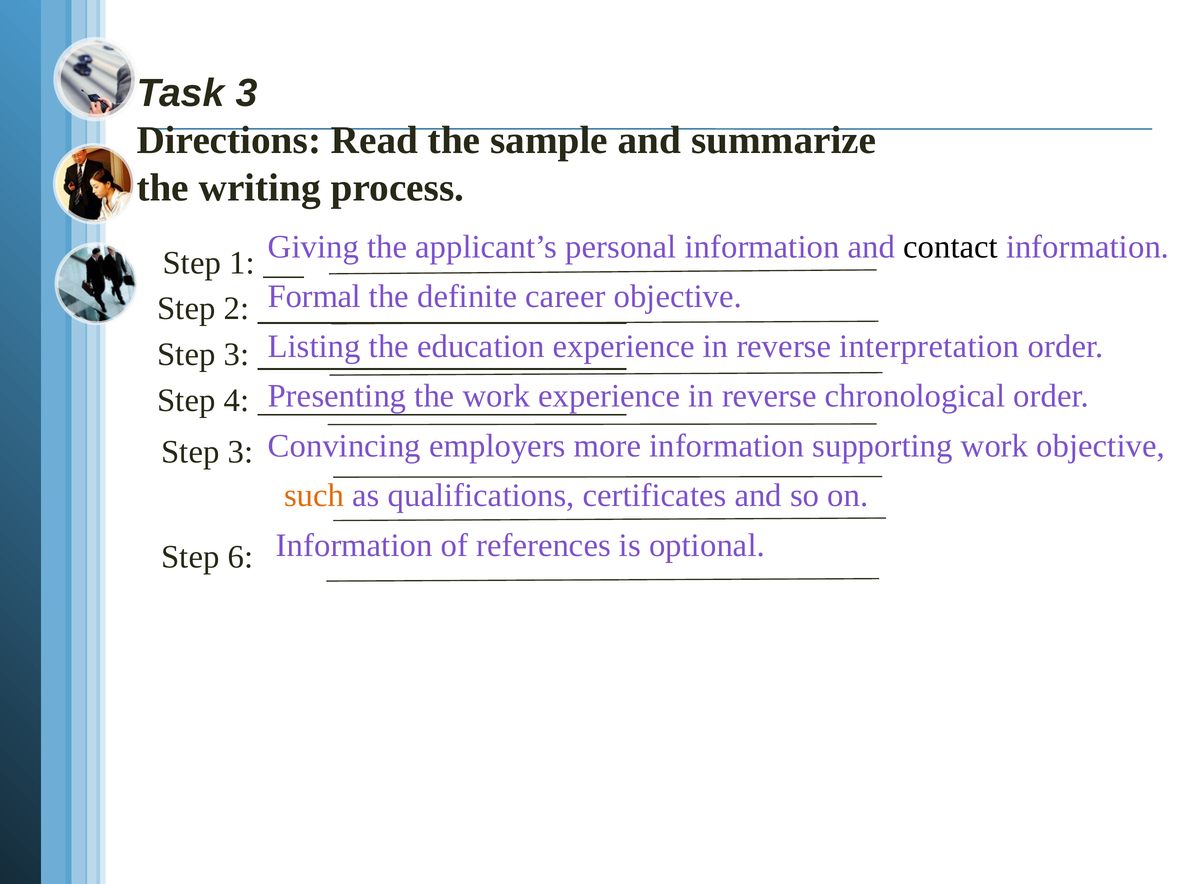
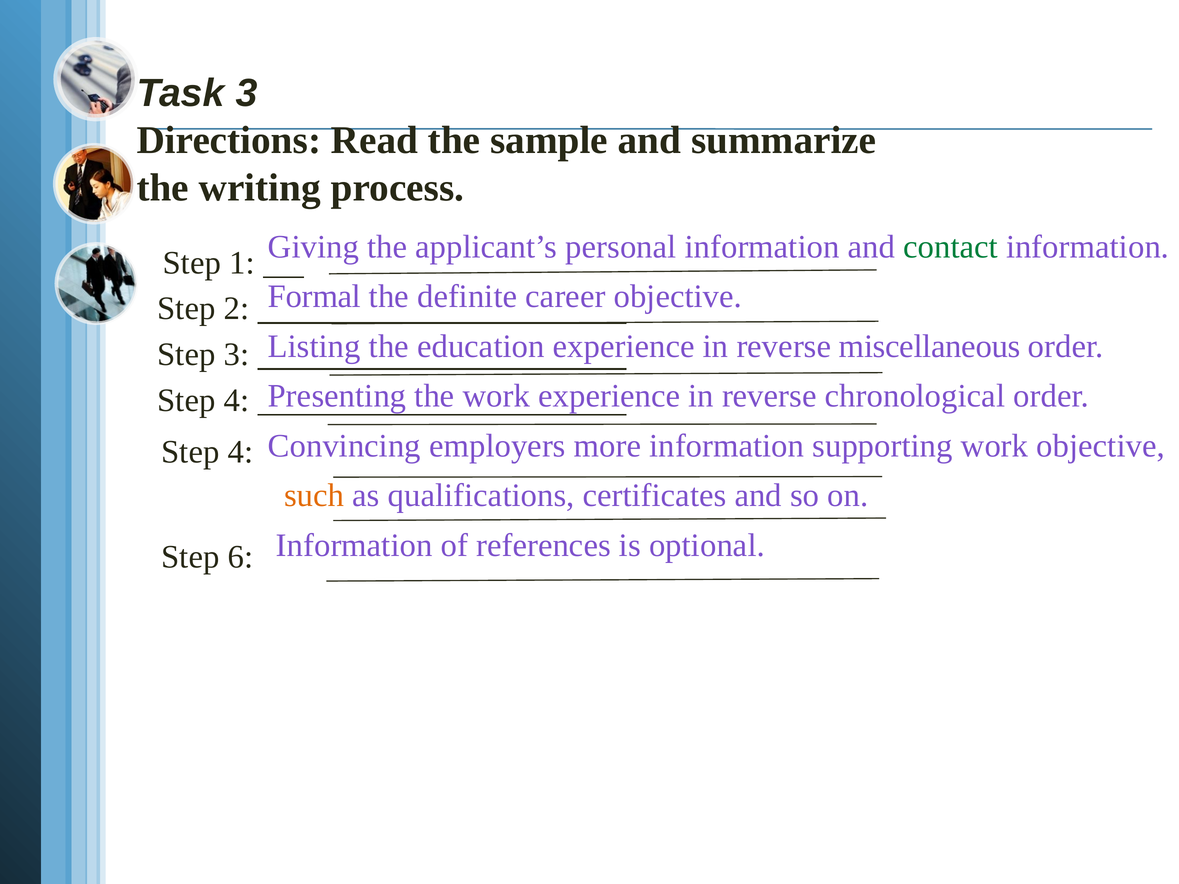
contact colour: black -> green (950, 247)
interpretation: interpretation -> miscellaneous (930, 346)
3: 3 -> 4 (240, 452)
